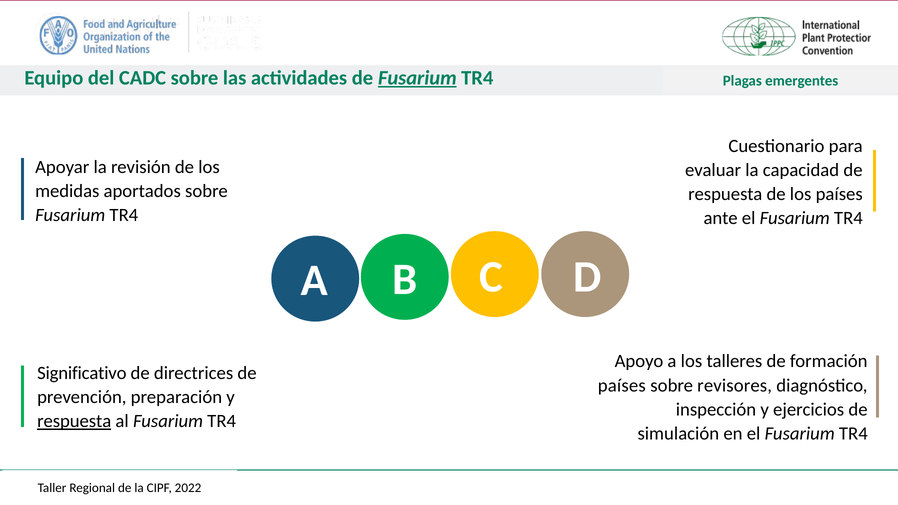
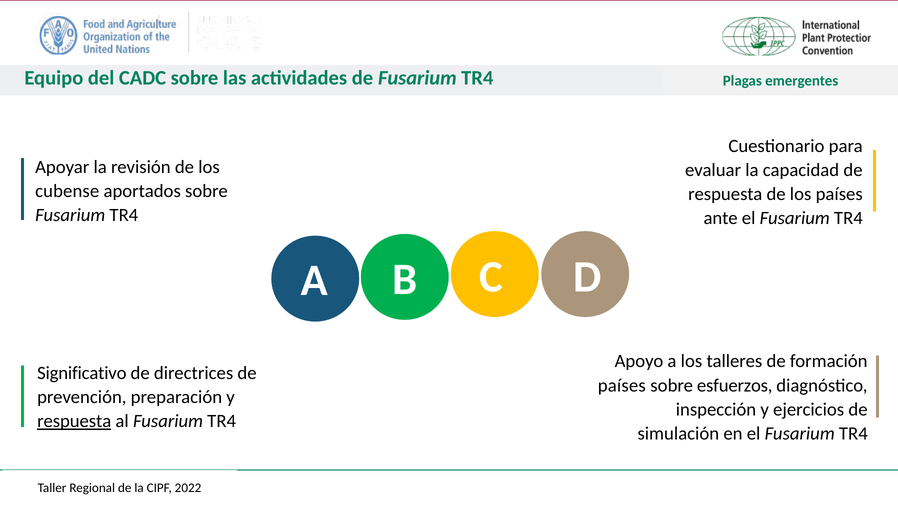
Fusarium underline: present -> none (417, 78)
medidas: medidas -> cubense (67, 191)
revisores: revisores -> esfuerzos (735, 385)
